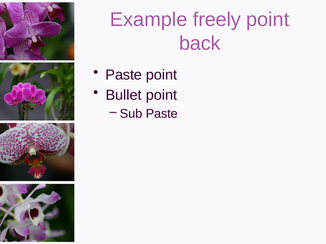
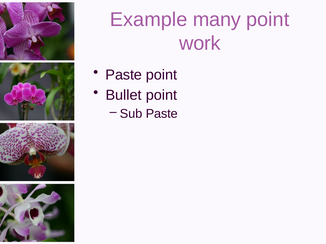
freely: freely -> many (217, 20)
back: back -> work (200, 44)
